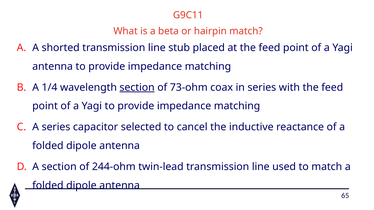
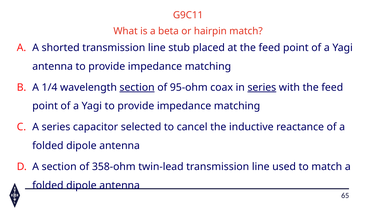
73-ohm: 73-ohm -> 95-ohm (189, 88)
series underline: none -> present (262, 88)
244-ohm: 244-ohm -> 358-ohm (114, 167)
